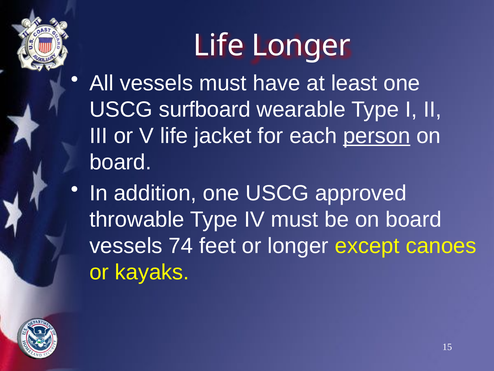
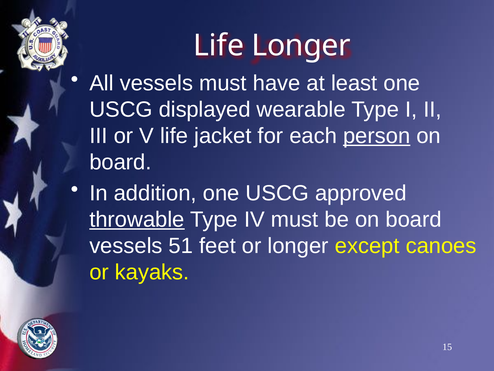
surfboard: surfboard -> displayed (205, 109)
throwable underline: none -> present (137, 219)
74: 74 -> 51 (181, 246)
